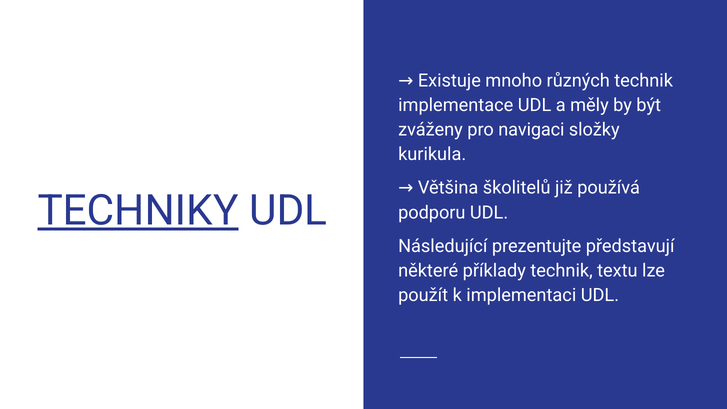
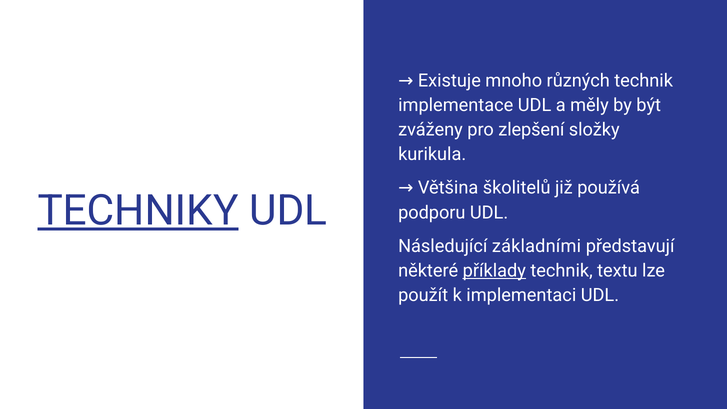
navigaci: navigaci -> zlepšení (531, 130)
prezentujte: prezentujte -> základními (537, 246)
příklady underline: none -> present (494, 271)
